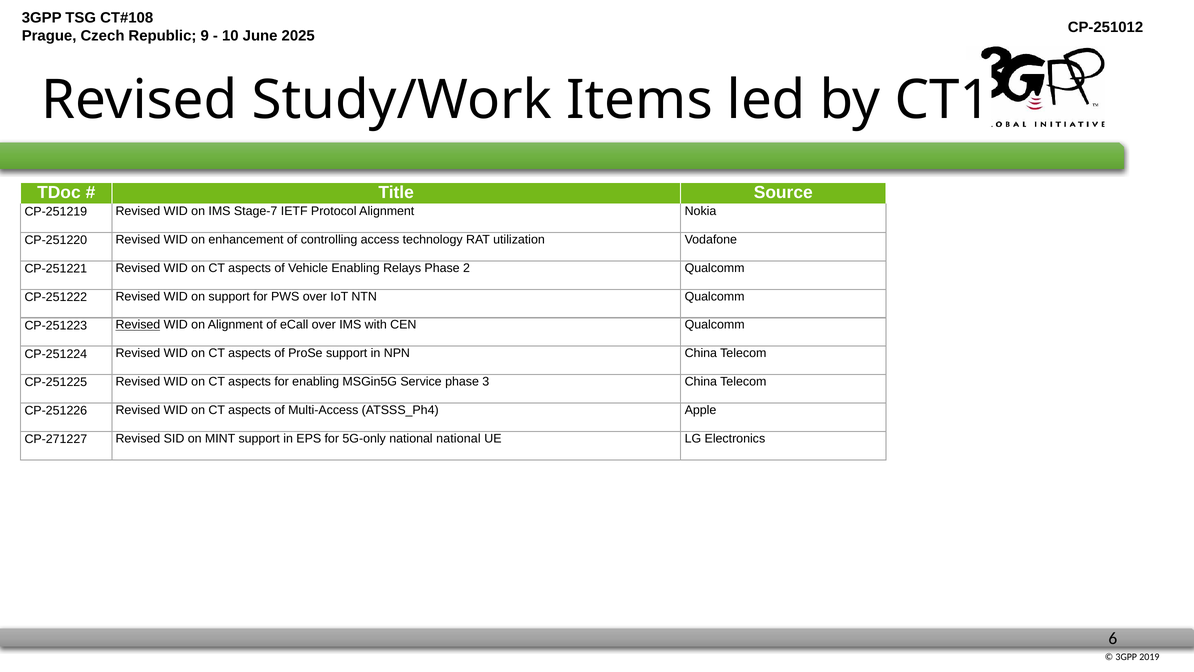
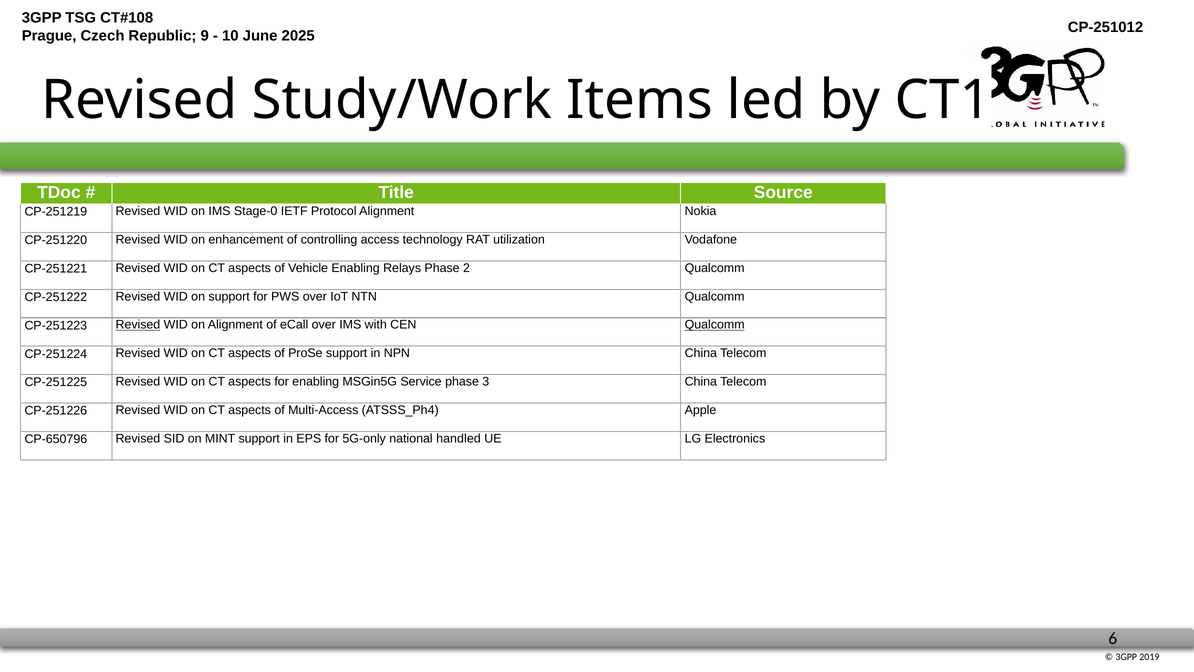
Stage-7: Stage-7 -> Stage-0 (256, 211)
Qualcomm underline: none -> present (715, 325)
CP-271227: CP-271227 -> CP-650796 (56, 439)
national national: national -> handled (458, 438)
